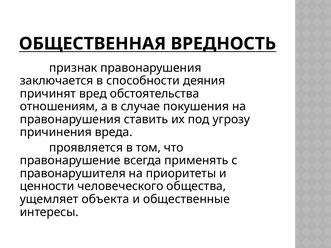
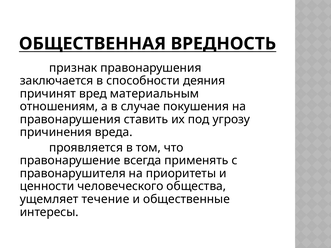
обстоятельства: обстоятельства -> материальным (155, 94)
объекта: объекта -> течение (105, 199)
